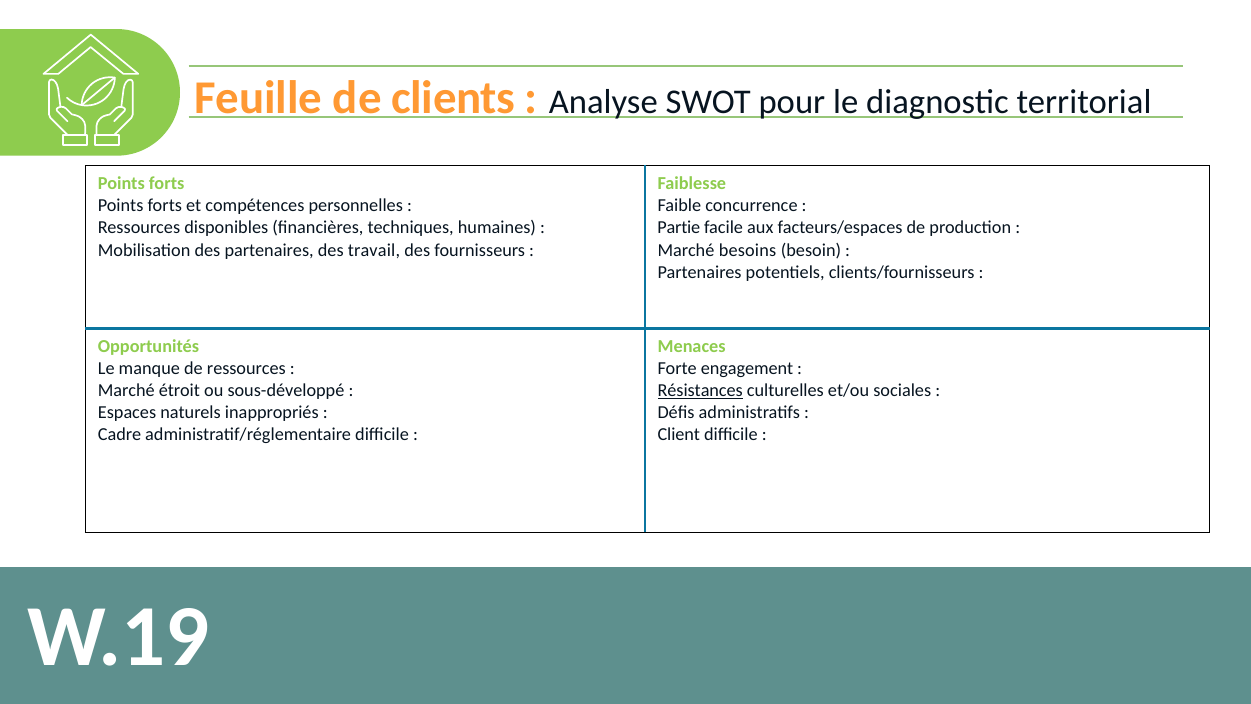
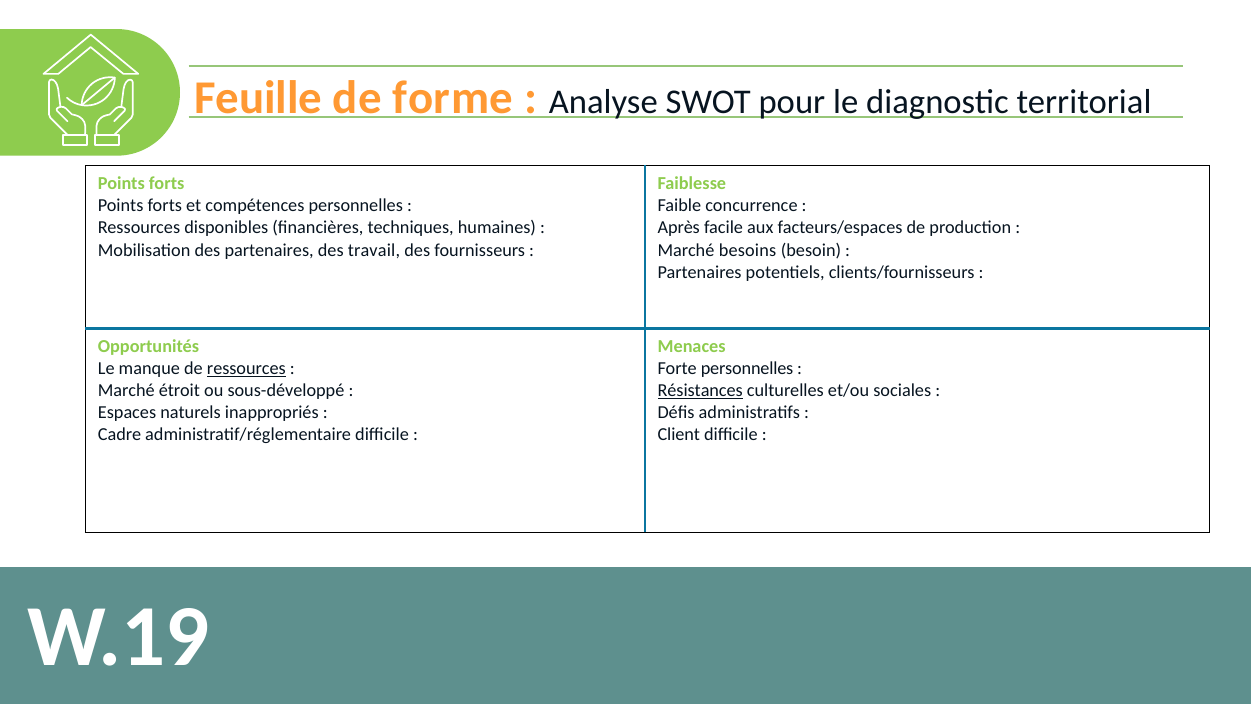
clients: clients -> forme (453, 98)
Partie: Partie -> Après (679, 228)
ressources underline: none -> present (246, 368)
Forte engagement: engagement -> personnelles (747, 368)
